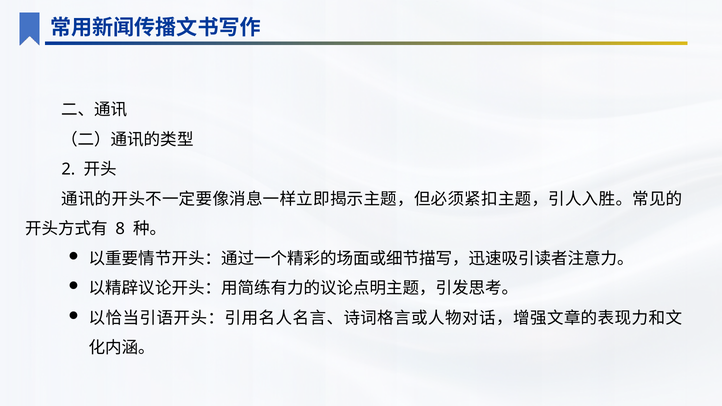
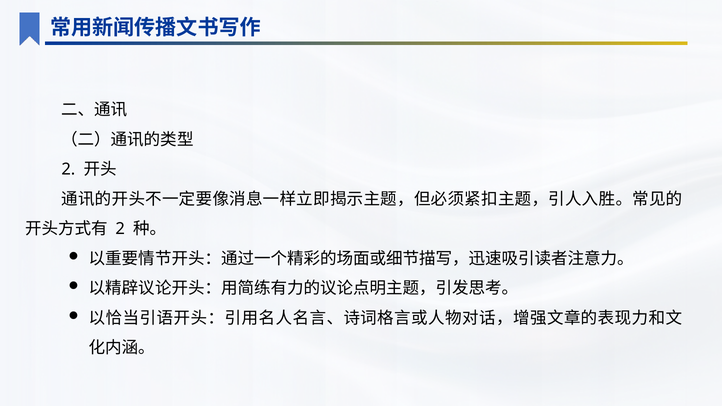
8: 8 -> 2 (120, 229)
